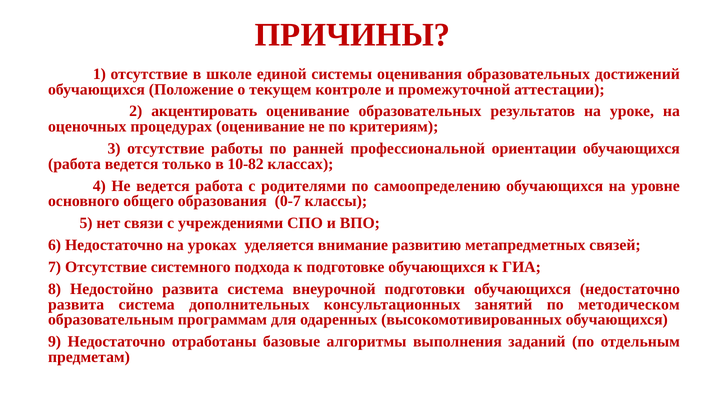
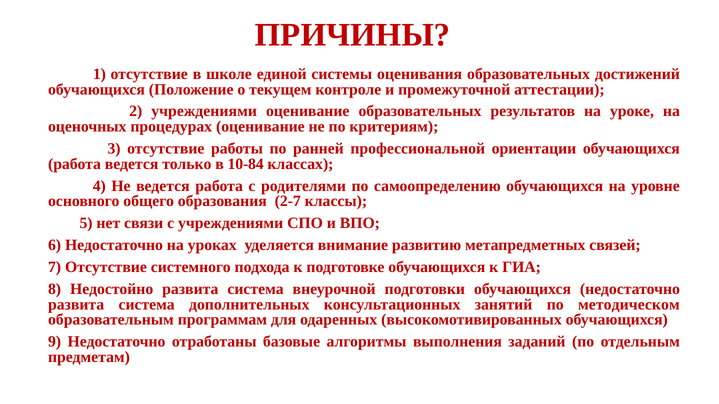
2 акцентировать: акцентировать -> учреждениями (204, 111)
10-82: 10-82 -> 10-84 (246, 164)
0-7: 0-7 -> 2-7 (288, 201)
